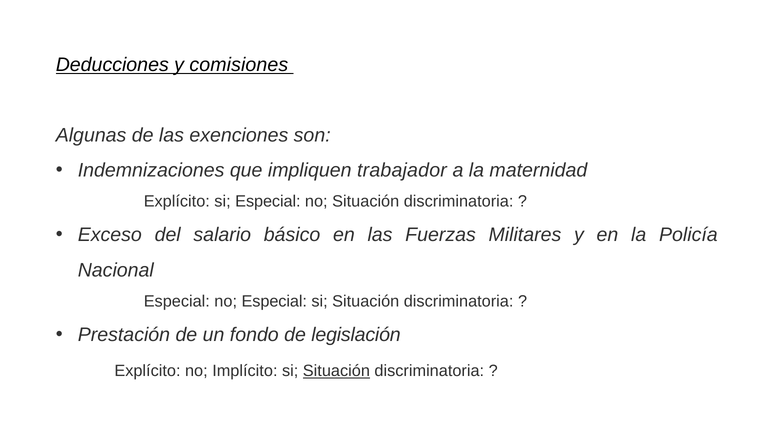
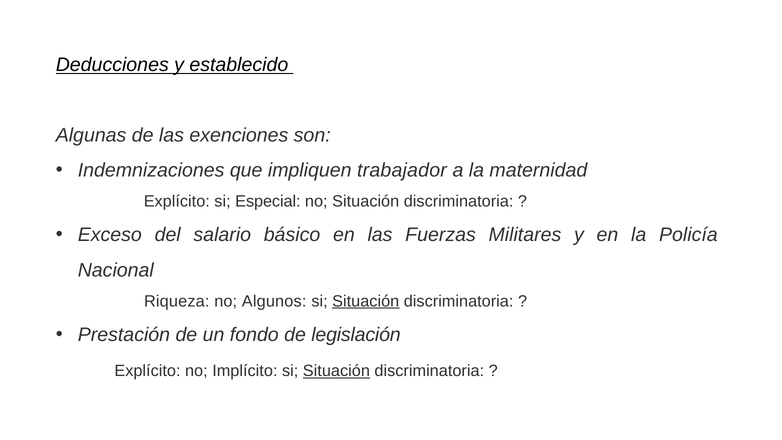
comisiones: comisiones -> establecido (239, 65)
Especial: Especial -> Riqueza (177, 301)
no Especial: Especial -> Algunos (274, 301)
Situación underline: none -> present (366, 301)
